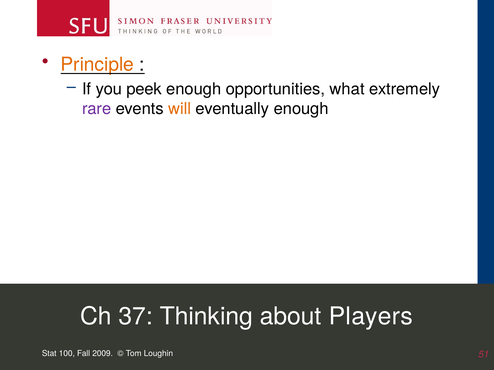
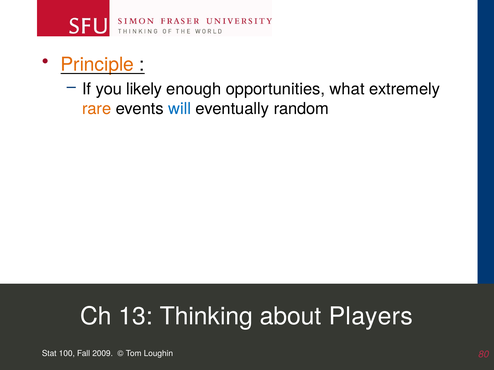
peek: peek -> likely (144, 89)
rare colour: purple -> orange (97, 109)
will colour: orange -> blue (180, 109)
eventually enough: enough -> random (301, 109)
37: 37 -> 13 (136, 317)
51: 51 -> 80 (484, 355)
